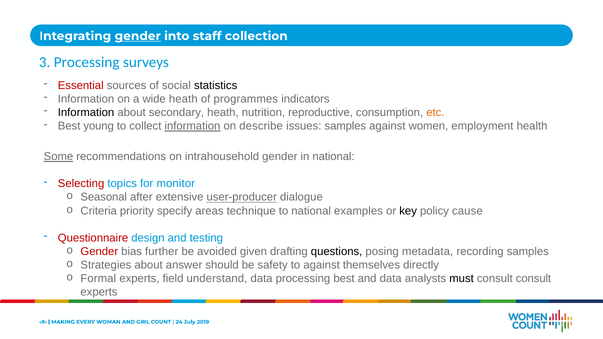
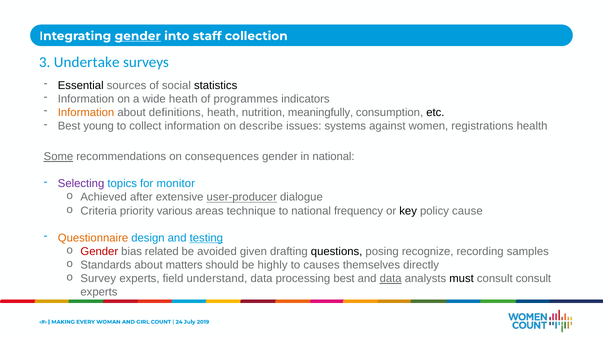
3 Processing: Processing -> Undertake (87, 62)
Essential colour: red -> black (81, 85)
Information colour: black -> orange (86, 113)
secondary: secondary -> definitions (176, 113)
reproductive: reproductive -> meaningfully (321, 113)
etc colour: orange -> black (435, 113)
information underline: present -> none (192, 126)
issues samples: samples -> systems (345, 126)
employment: employment -> registrations (482, 126)
intrahousehold: intrahousehold -> consequences (222, 157)
Selecting colour: red -> purple (81, 184)
Seasonal: Seasonal -> Achieved (104, 197)
specify: specify -> various (175, 211)
examples: examples -> frequency (359, 211)
Questionnaire colour: red -> orange (93, 238)
testing underline: none -> present (206, 238)
further: further -> related (162, 252)
metadata: metadata -> recognize (428, 252)
Strategies: Strategies -> Standards (106, 265)
answer: answer -> matters (184, 265)
safety: safety -> highly (273, 265)
to against: against -> causes (322, 265)
Formal: Formal -> Survey (98, 279)
data underline: none -> present (391, 279)
